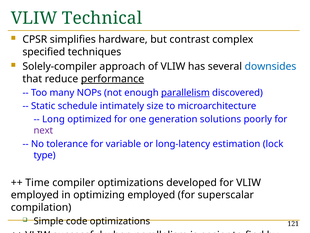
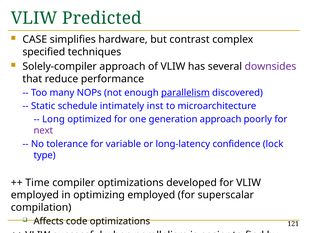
Technical: Technical -> Predicted (102, 18)
CPSR: CPSR -> CASE (35, 39)
downsides colour: blue -> purple (270, 66)
performance underline: present -> none (112, 79)
size: size -> inst (155, 106)
generation solutions: solutions -> approach (221, 119)
estimation: estimation -> confidence (237, 144)
Simple: Simple -> Affects (49, 221)
